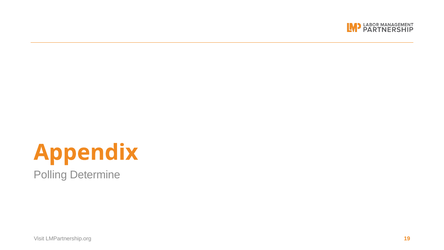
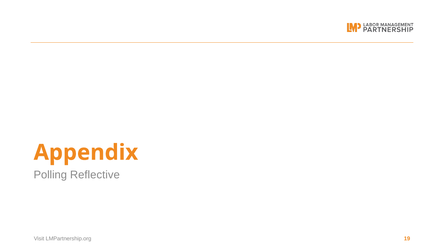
Determine: Determine -> Reflective (95, 175)
